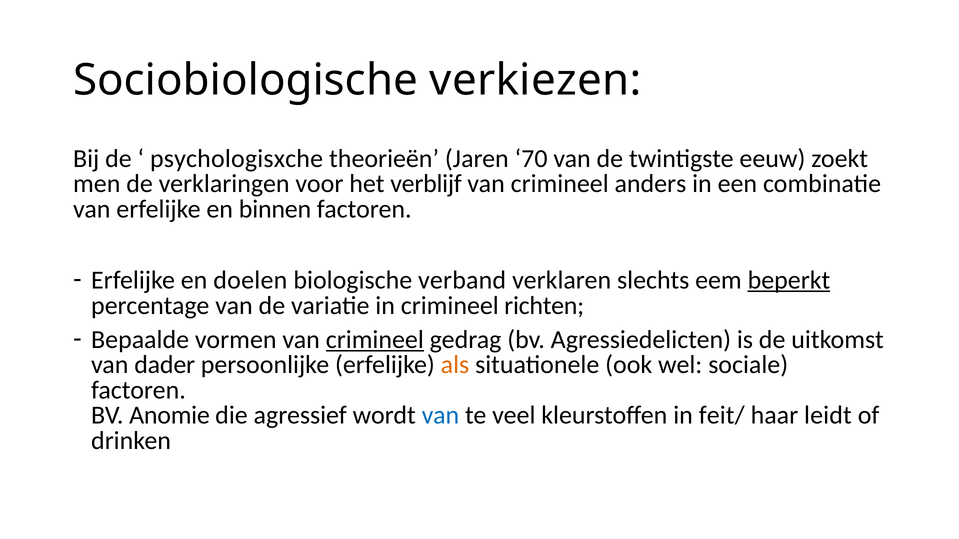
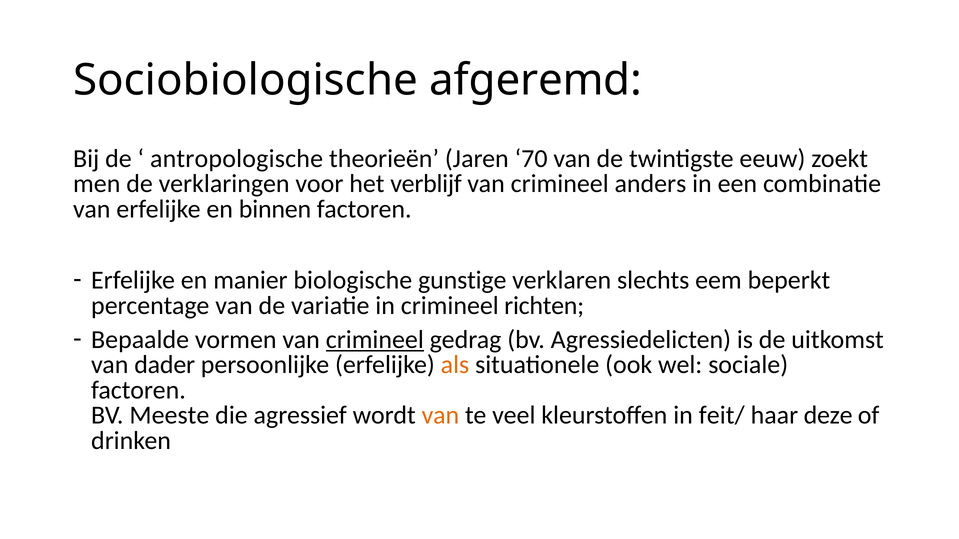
verkiezen: verkiezen -> afgeremd (536, 81)
psychologisxche: psychologisxche -> antropologische (237, 159)
doelen: doelen -> manier (250, 280)
verband: verband -> gunstige (462, 280)
beperkt underline: present -> none (789, 280)
Anomie: Anomie -> Meeste (169, 416)
van colour: blue -> orange (440, 416)
leidt: leidt -> deze (828, 416)
